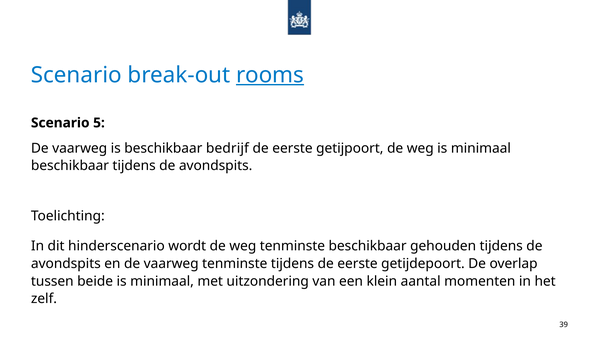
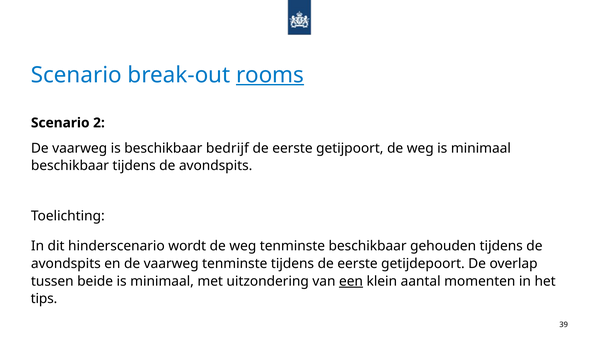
5: 5 -> 2 (99, 123)
een underline: none -> present (351, 281)
zelf: zelf -> tips (44, 299)
